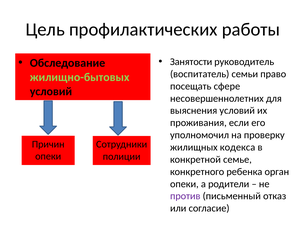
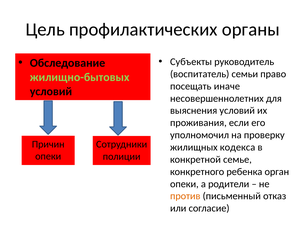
работы: работы -> органы (251, 30)
Занятости: Занятости -> Субъекты (191, 62)
сфере: сфере -> иначе (227, 86)
против colour: purple -> orange (185, 197)
